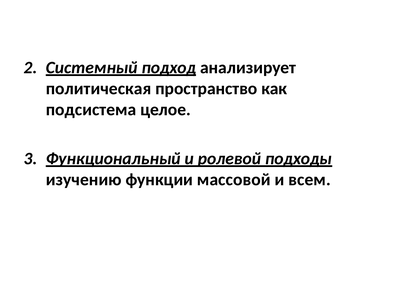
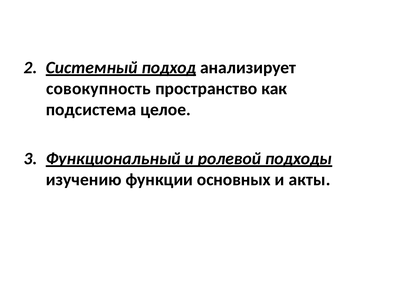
политическая: политическая -> совокупность (98, 89)
массовой: массовой -> основных (234, 180)
всем: всем -> акты (310, 180)
